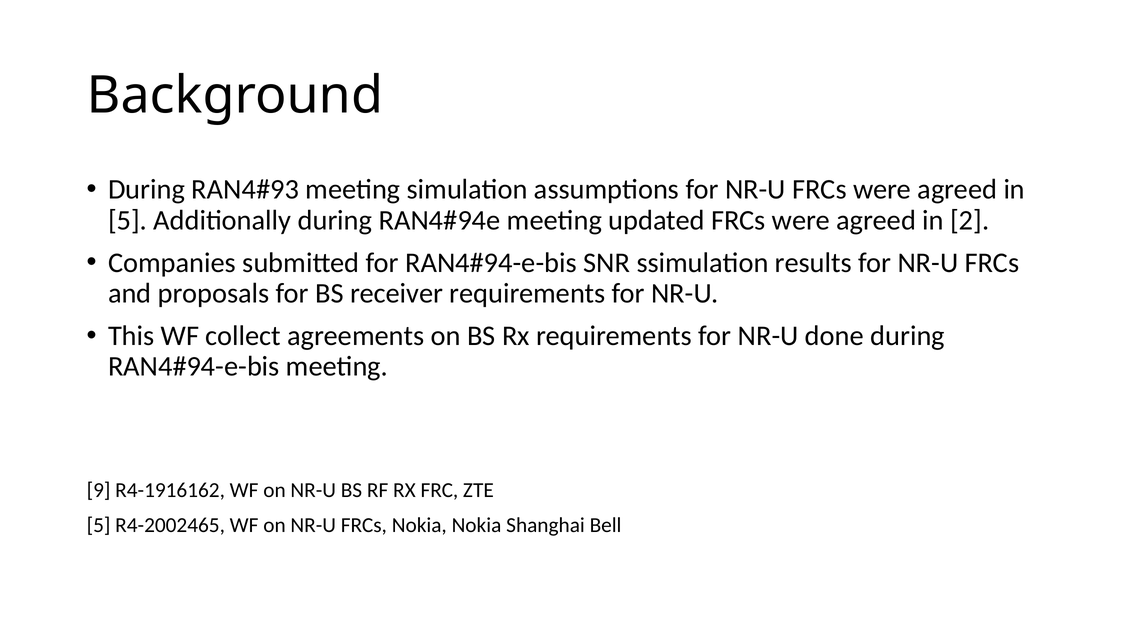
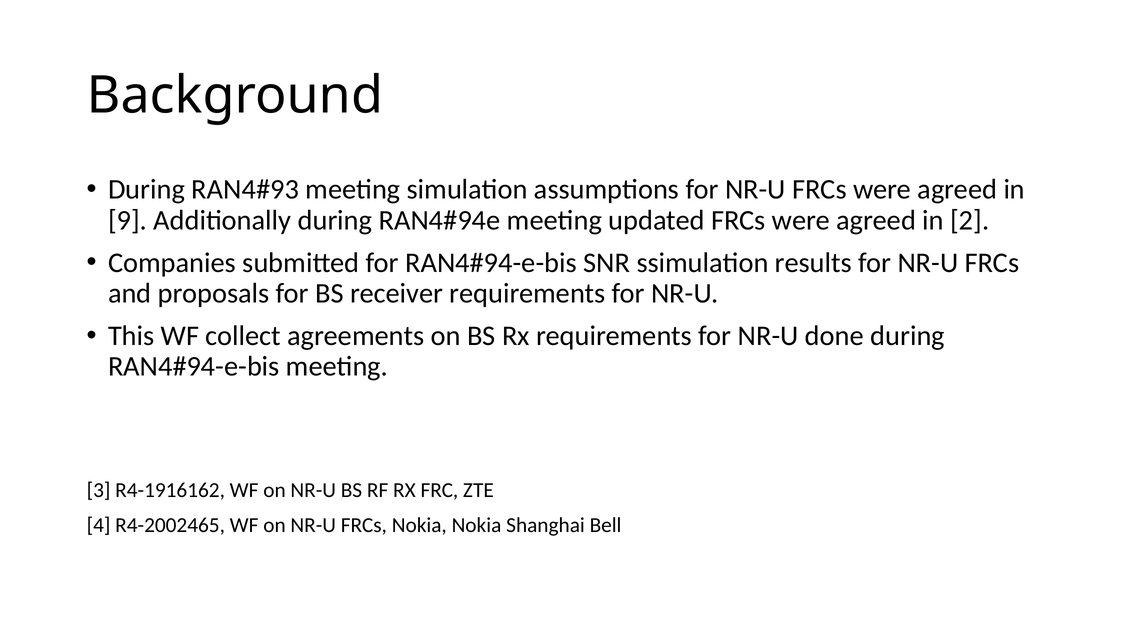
5: 5 -> 9 (127, 220)
9: 9 -> 3 (99, 491)
5: 5 -> 4 (99, 526)
